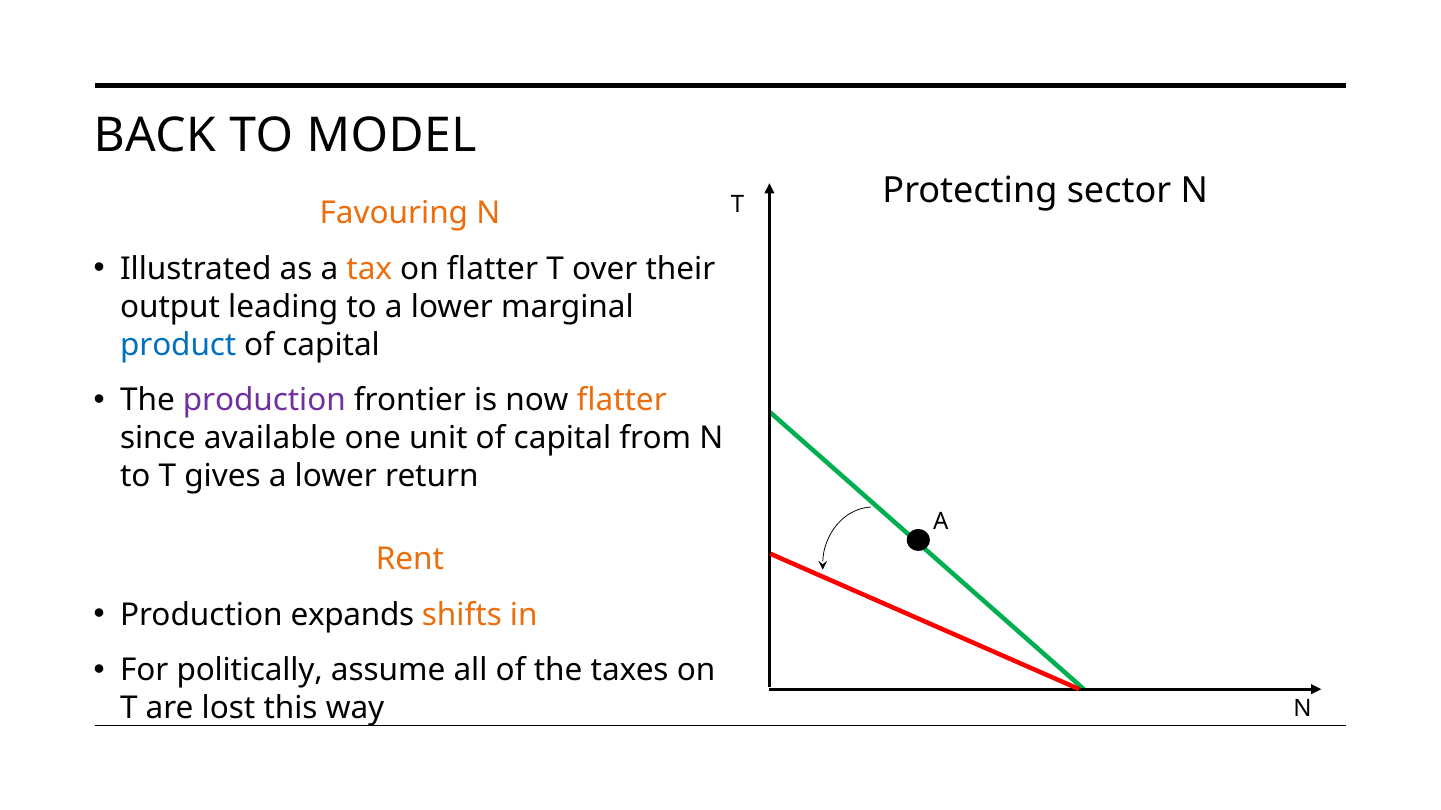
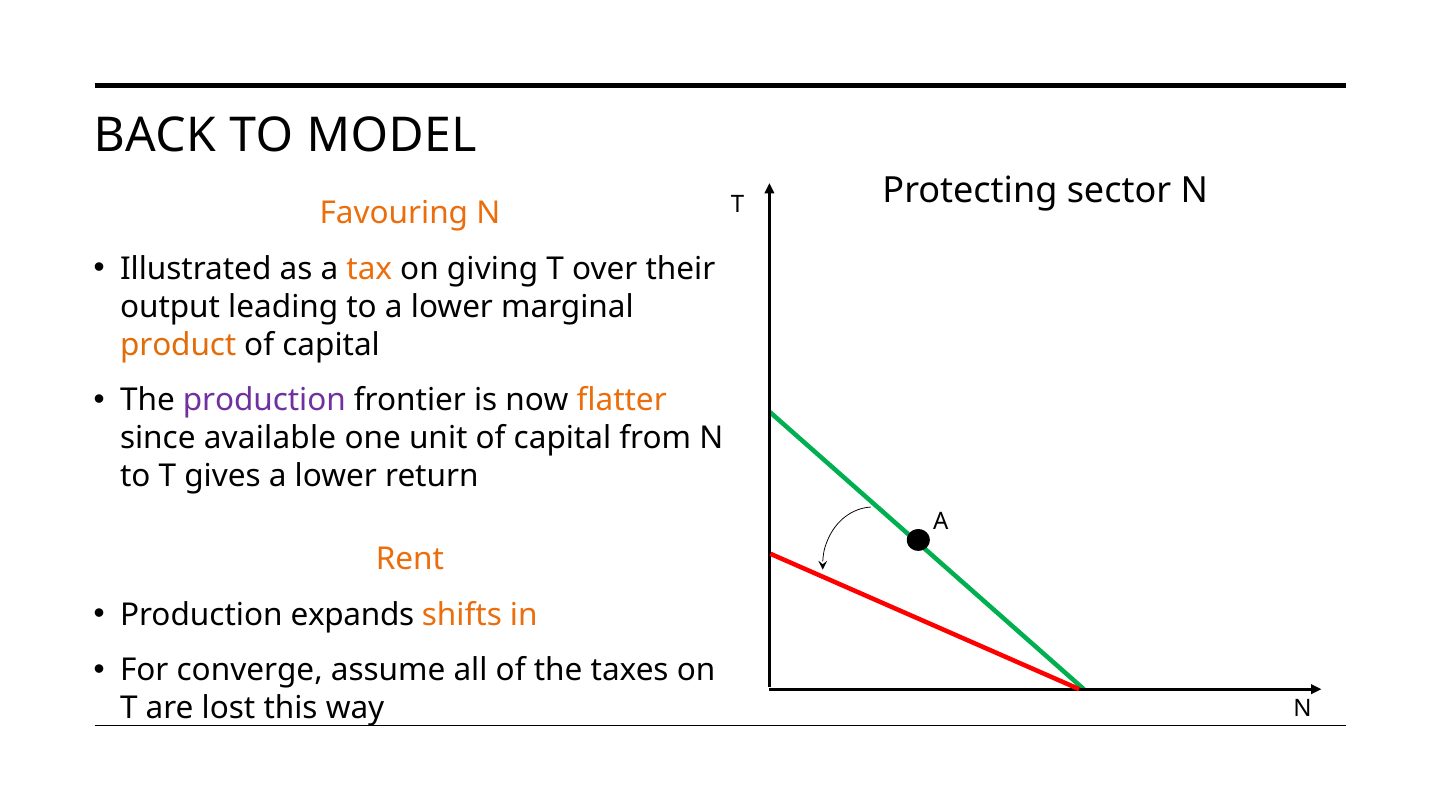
on flatter: flatter -> giving (493, 269)
product colour: blue -> orange (178, 345)
politically: politically -> converge (250, 671)
